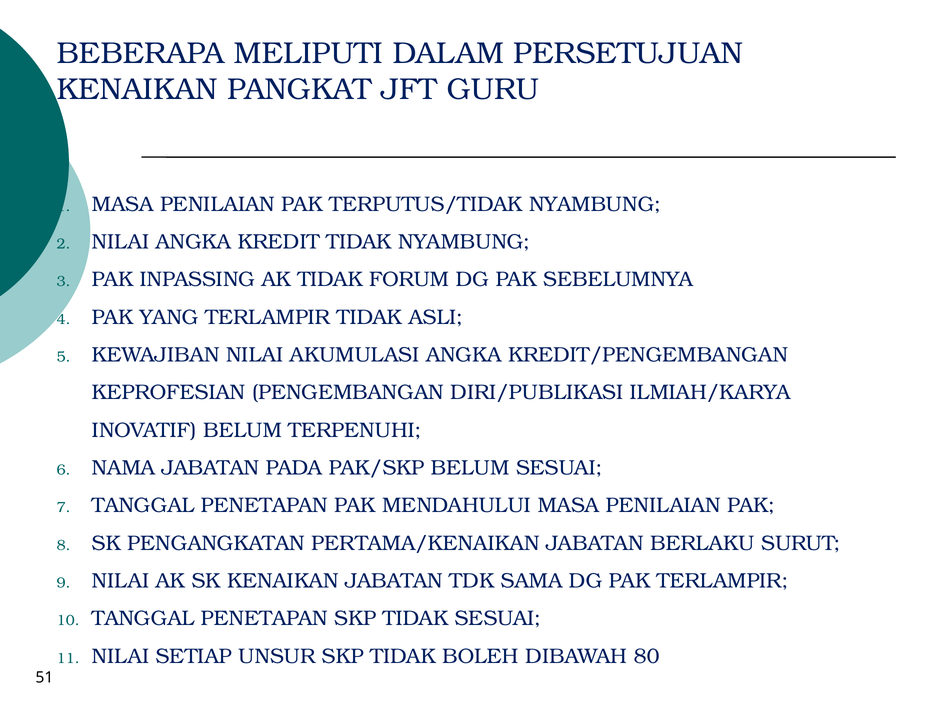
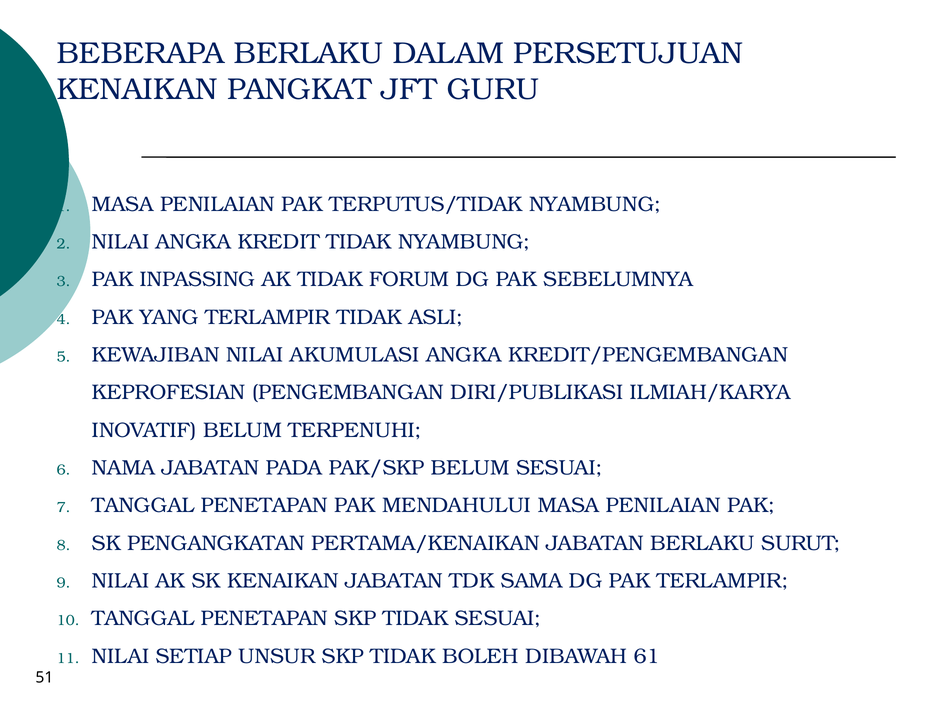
BEBERAPA MELIPUTI: MELIPUTI -> BERLAKU (309, 53)
80: 80 -> 61 (647, 656)
